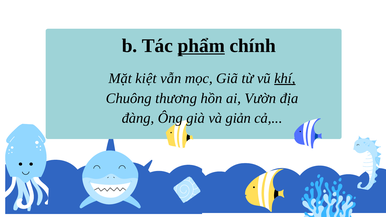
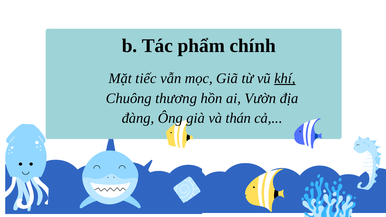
phẩm underline: present -> none (201, 46)
kiệt: kiệt -> tiếc (146, 78)
giản: giản -> thán (238, 118)
